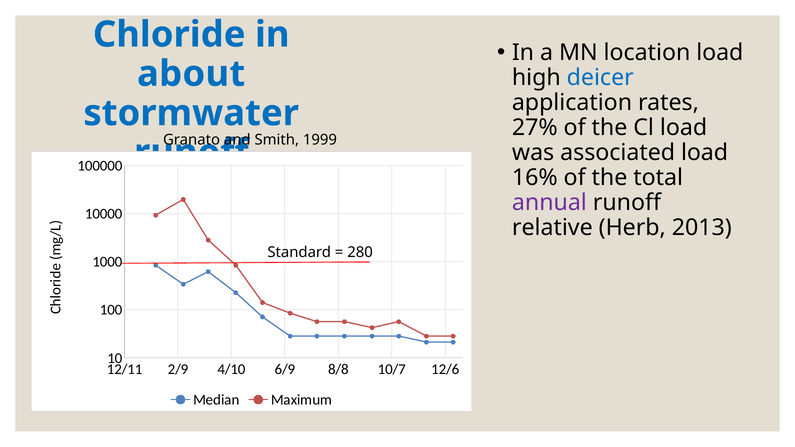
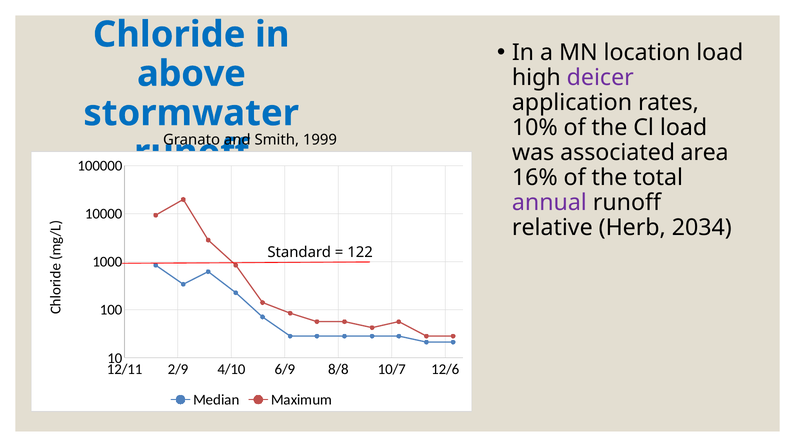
about: about -> above (191, 74)
deicer colour: blue -> purple (600, 78)
27%: 27% -> 10% (535, 128)
associated load: load -> area (705, 153)
2013: 2013 -> 2034 (702, 228)
280: 280 -> 122 (360, 252)
